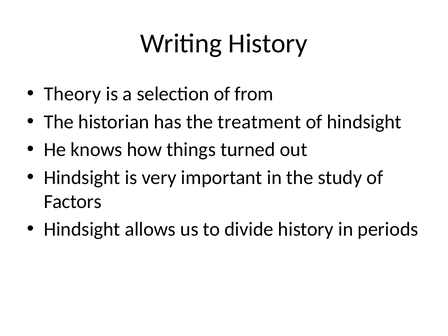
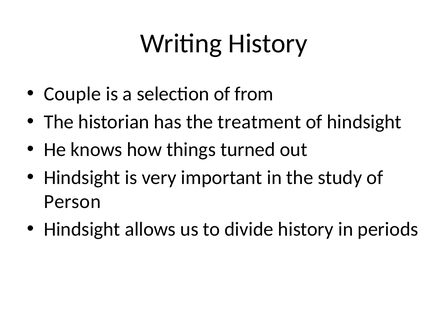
Theory: Theory -> Couple (72, 94)
Factors: Factors -> Person (72, 202)
